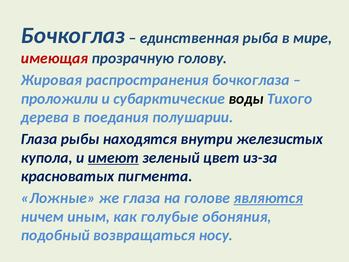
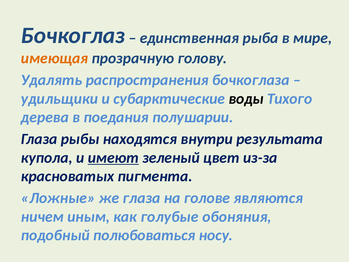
имеющая colour: red -> orange (55, 58)
Жировая: Жировая -> Удалять (52, 80)
проложили: проложили -> удильщики (59, 99)
железистых: железистых -> результата (280, 139)
являются underline: present -> none (268, 198)
возвращаться: возвращаться -> полюбоваться (144, 235)
